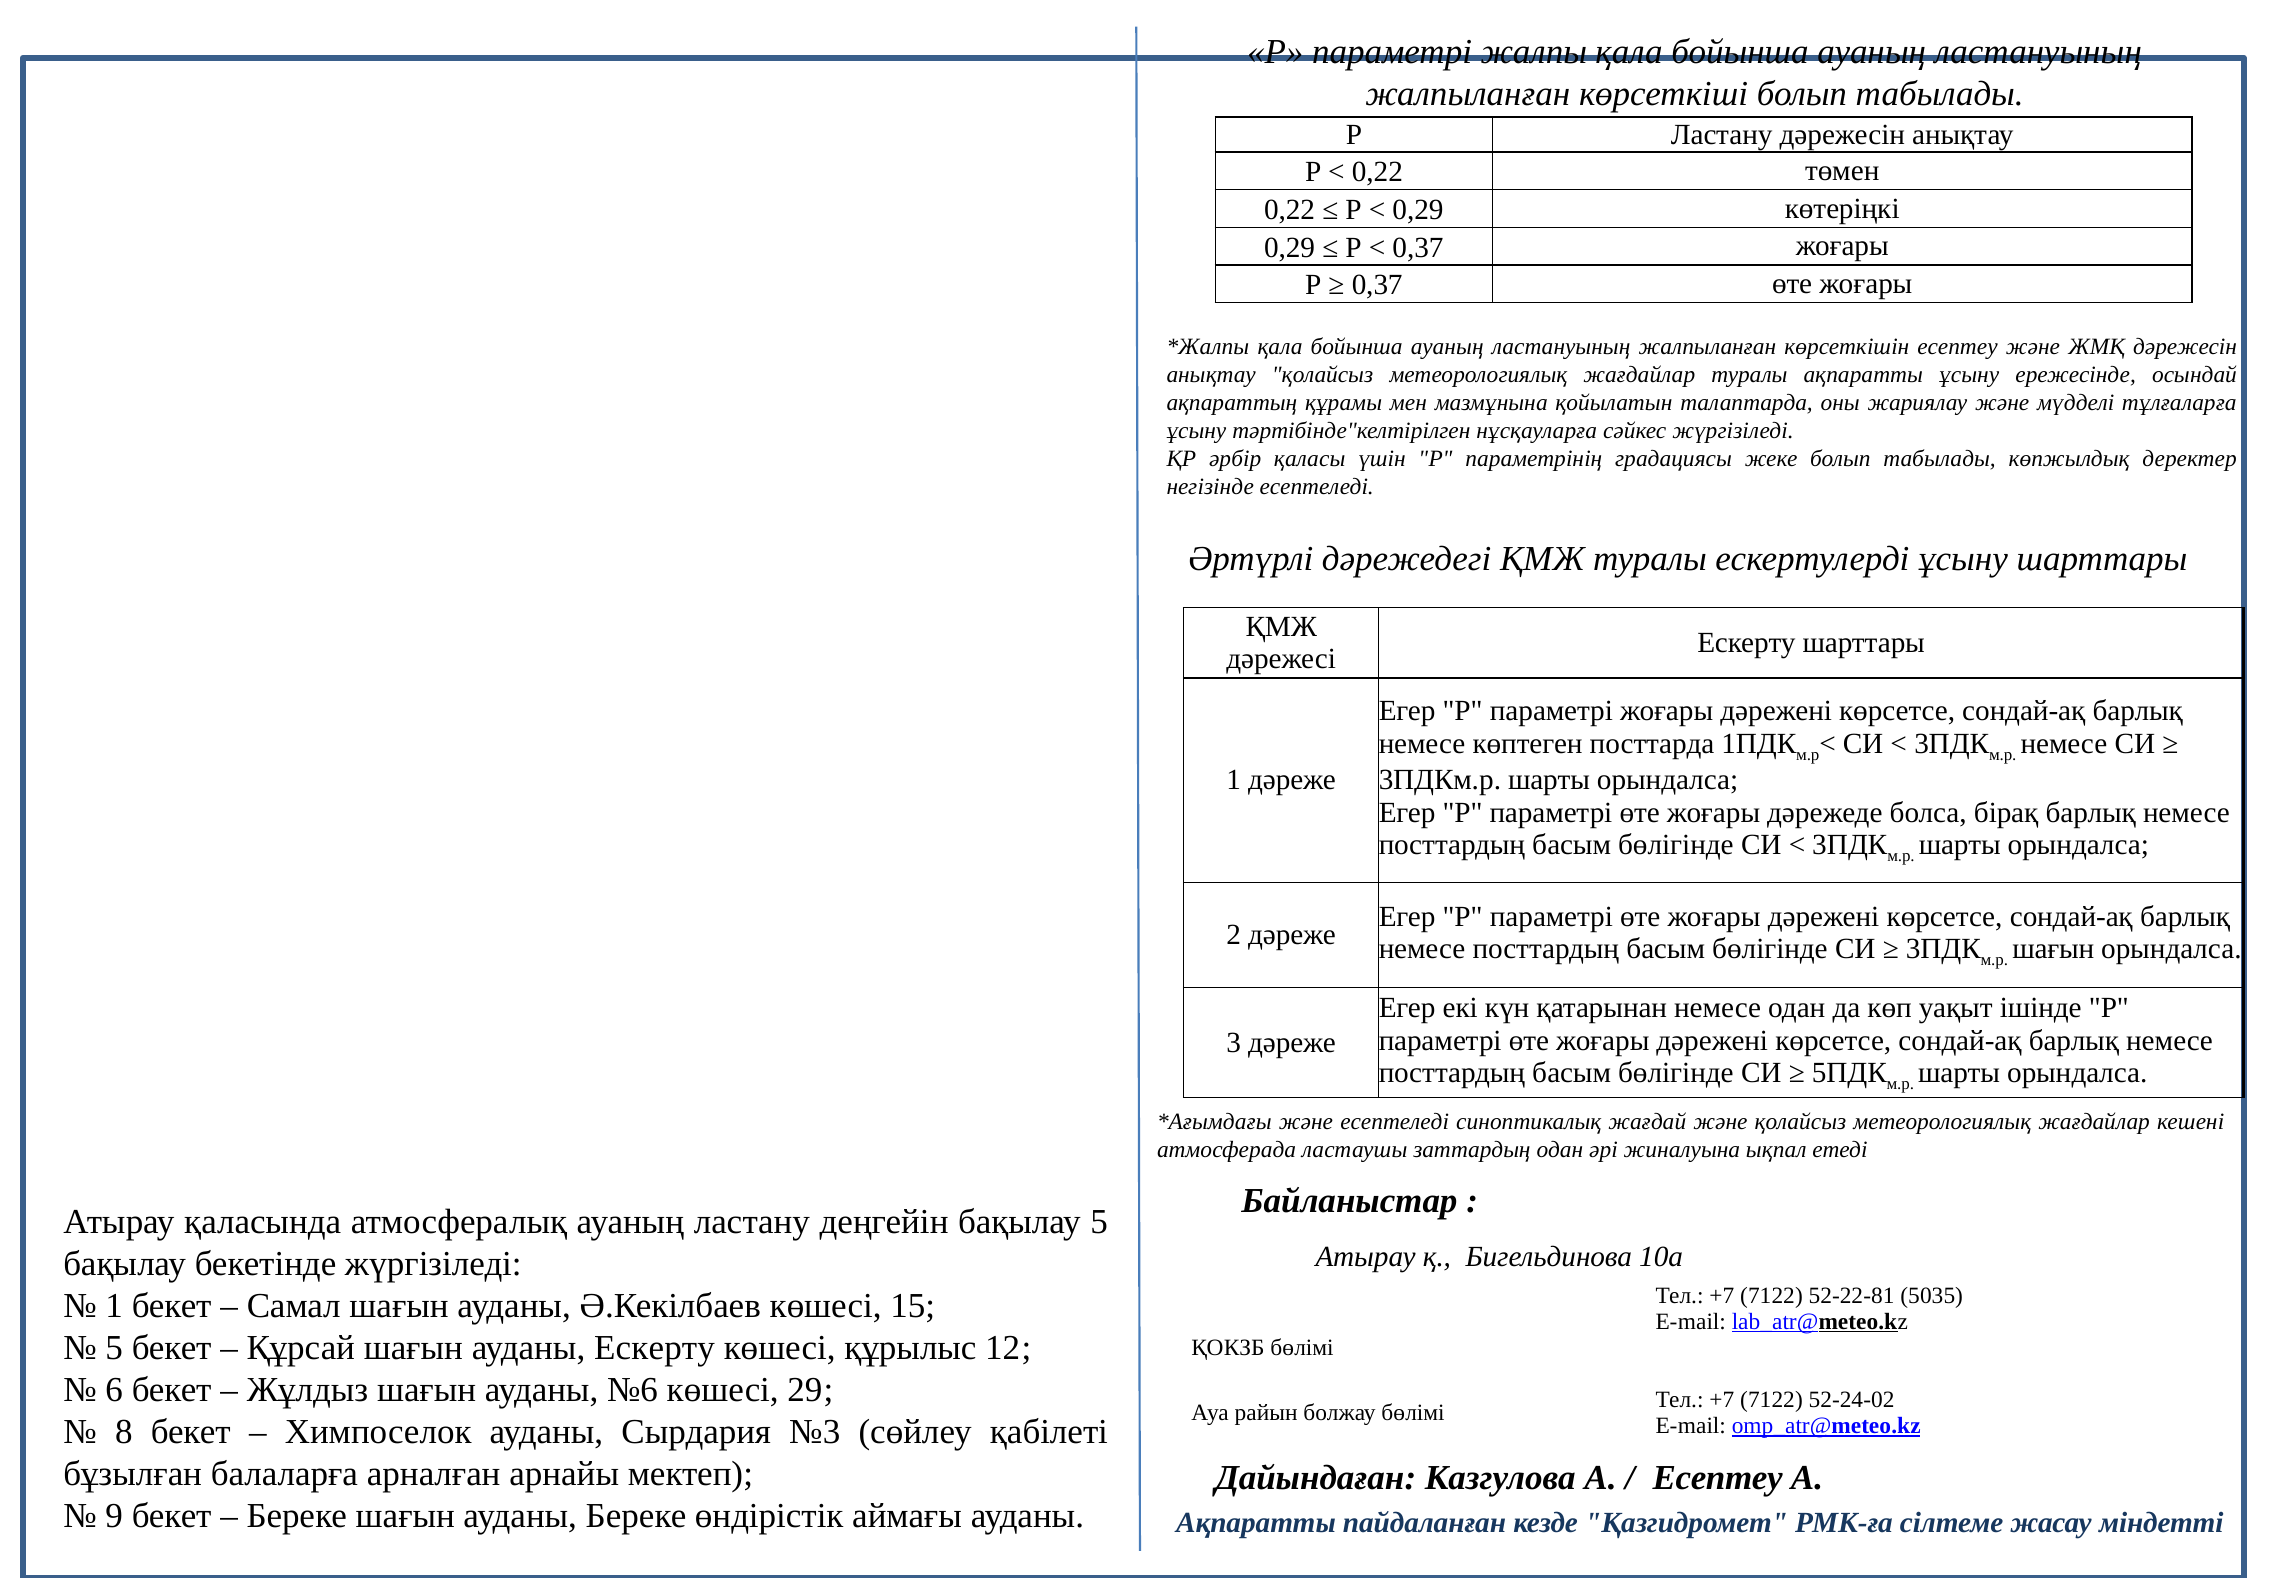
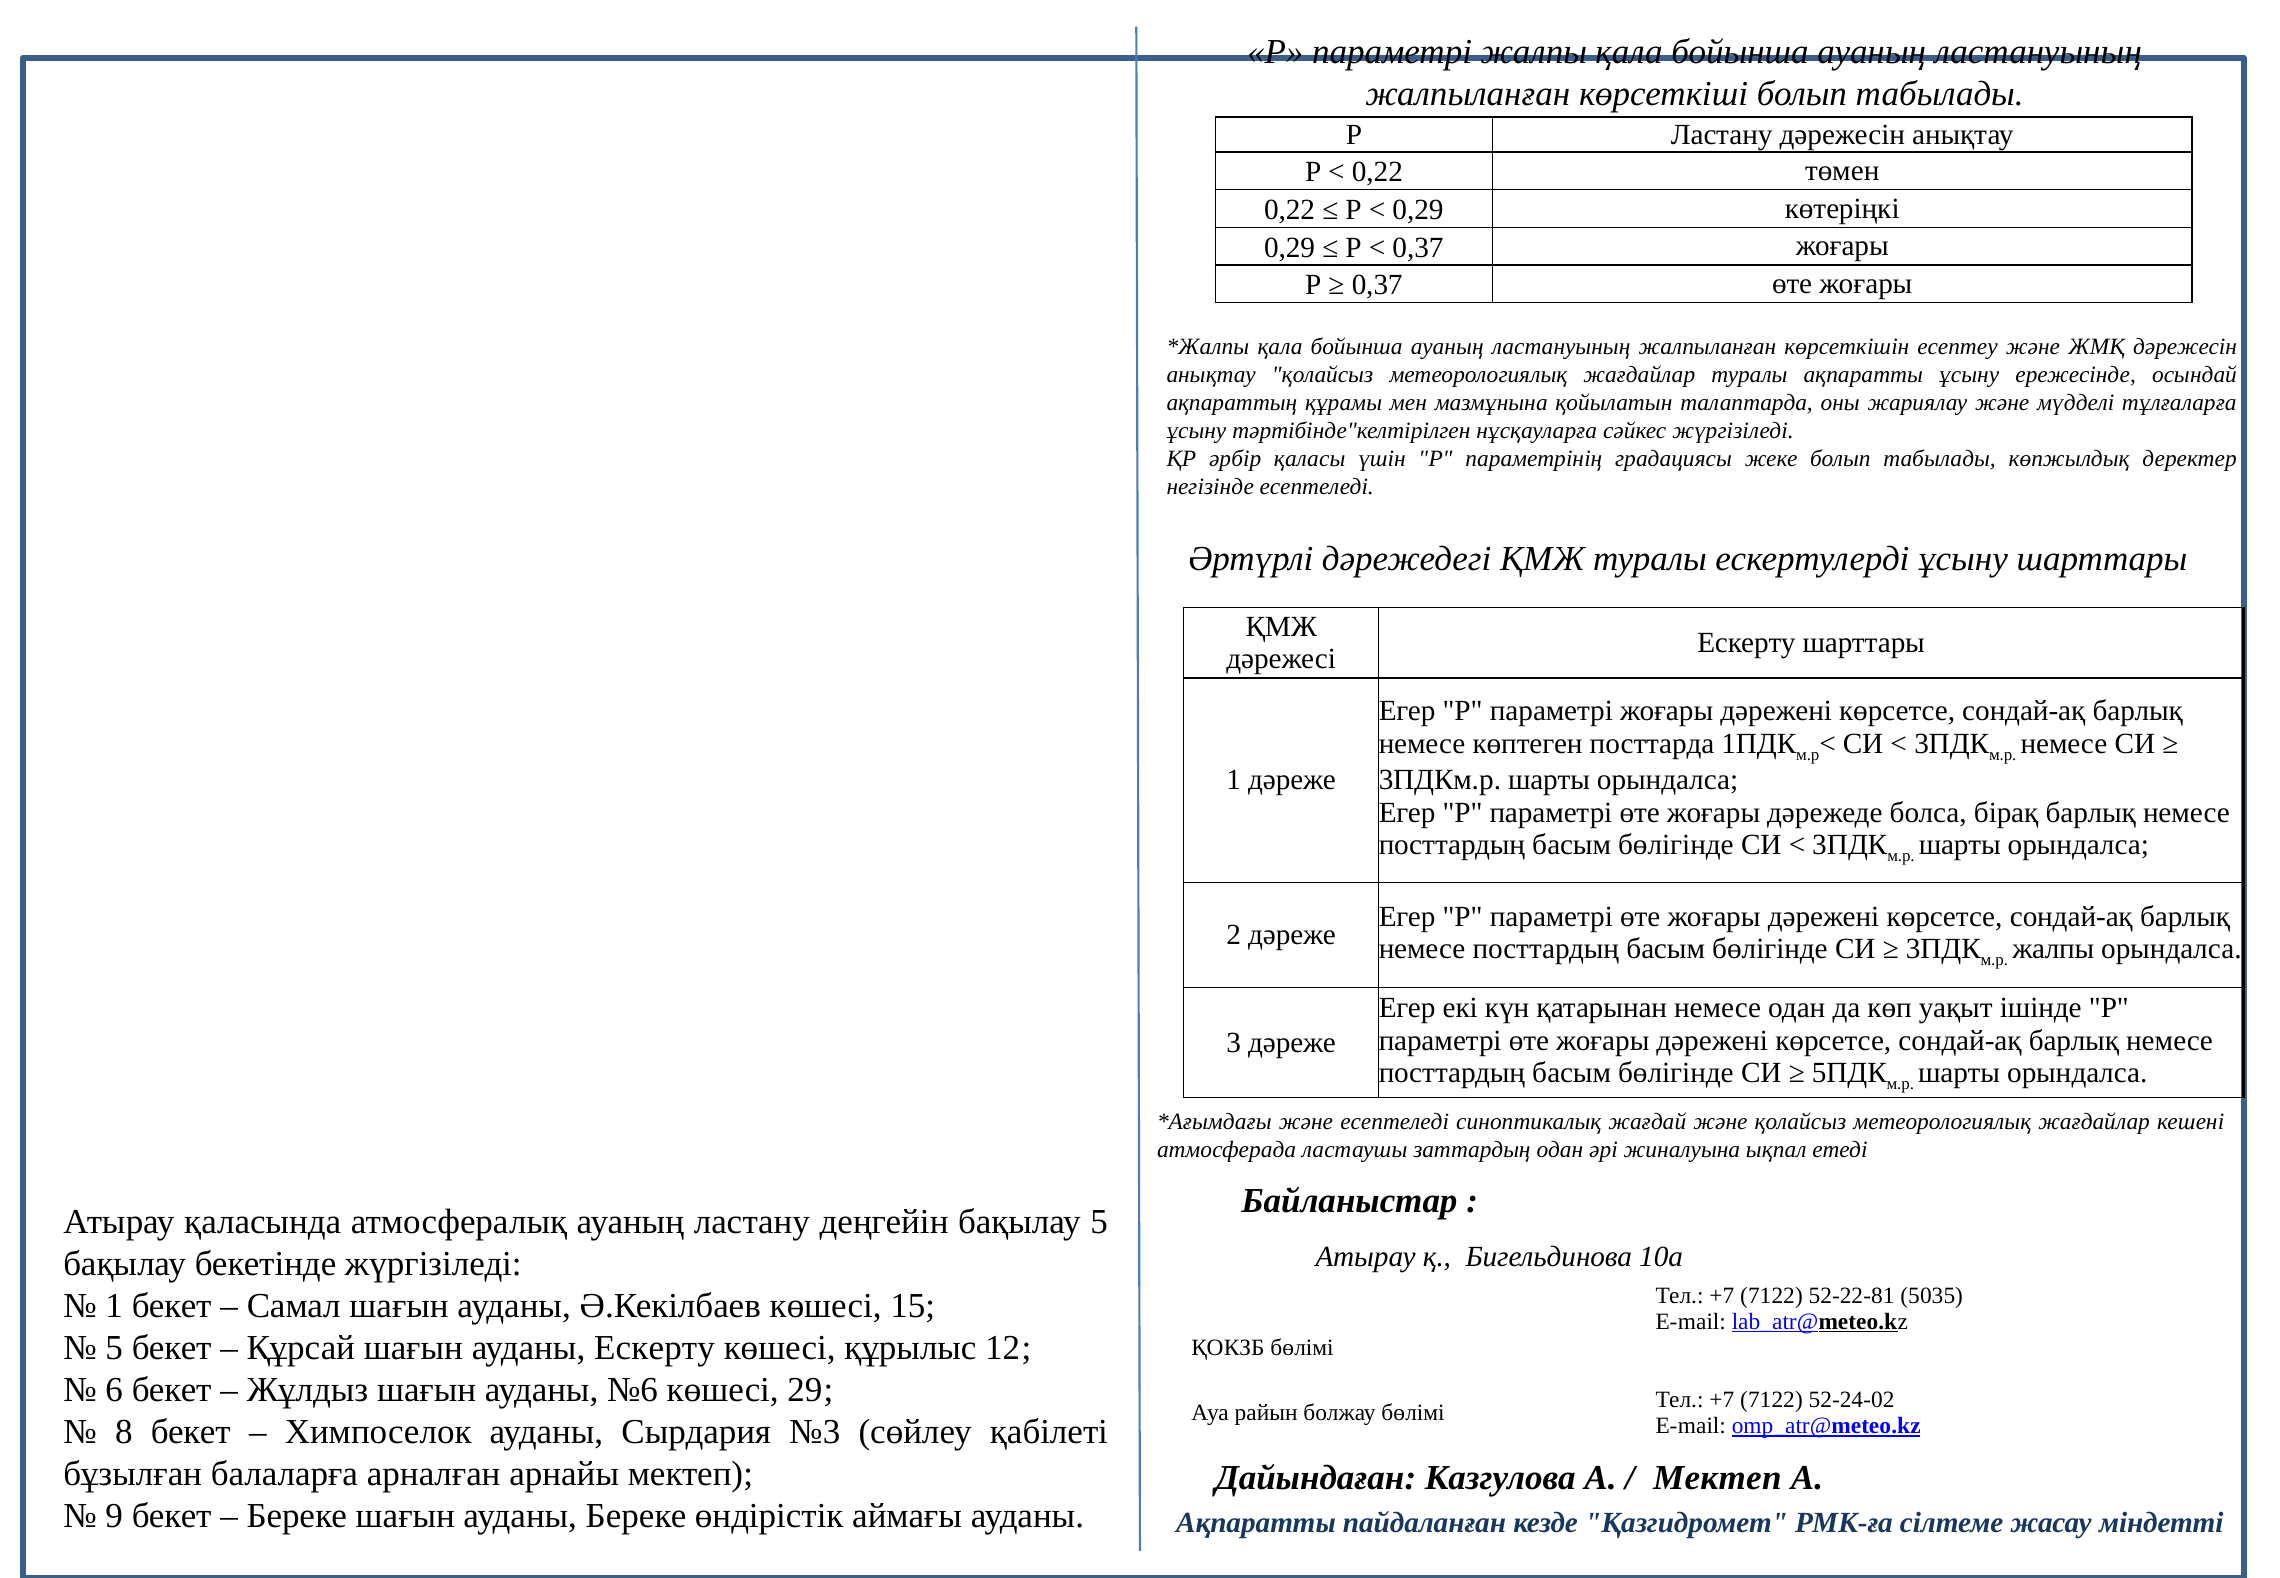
шағын: шағын -> жалпы (2053, 949)
Есептеу: Есептеу -> Мектеп (1717, 1478)
